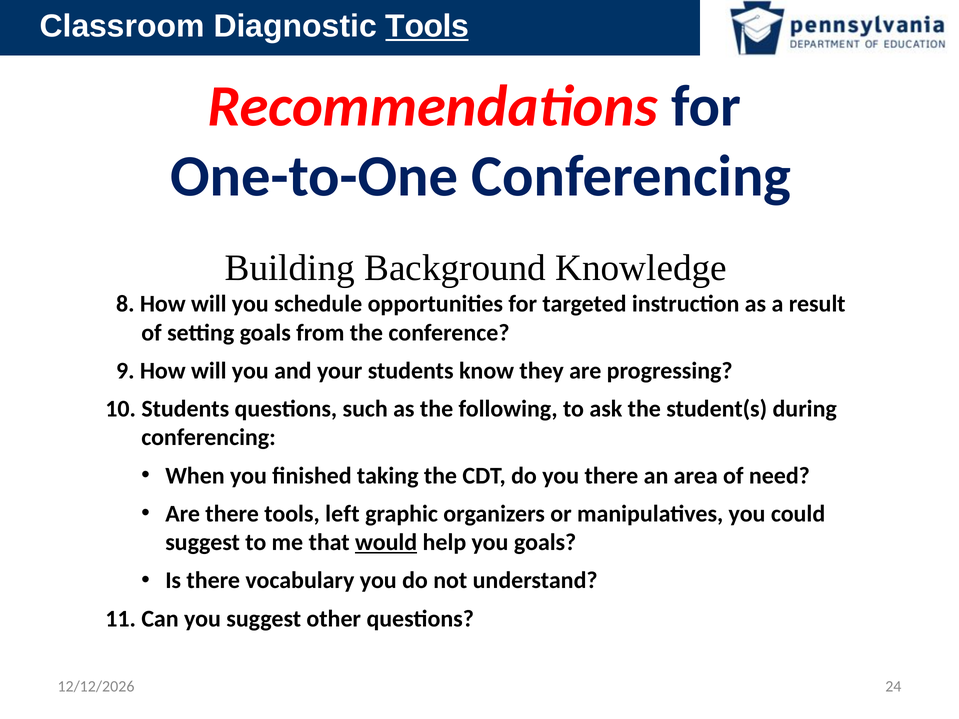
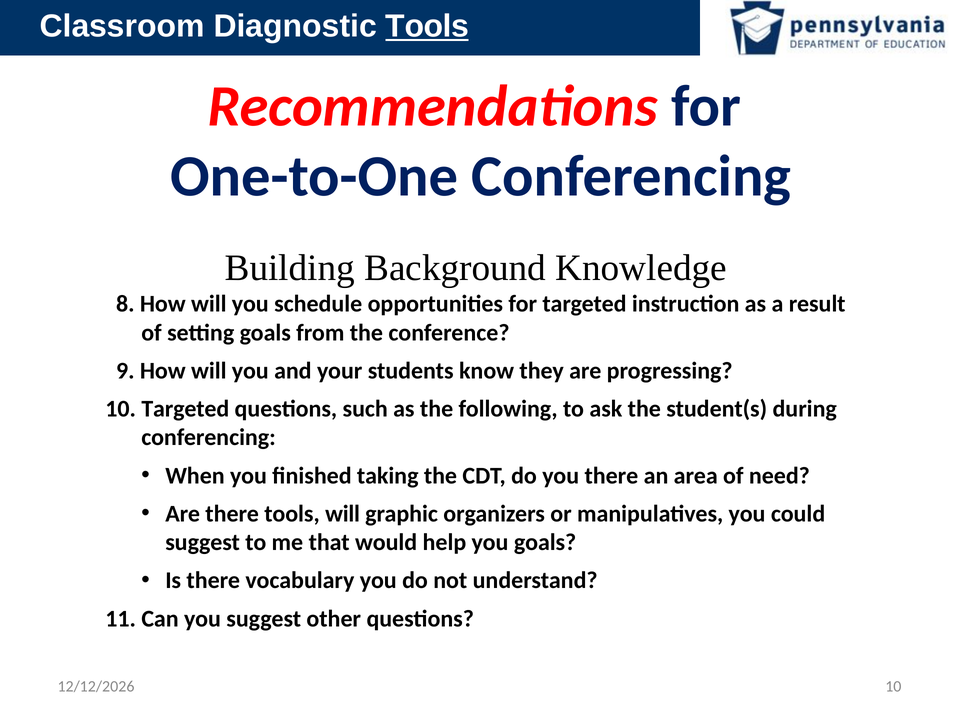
10 Students: Students -> Targeted (185, 409)
tools left: left -> will (343, 514)
would underline: present -> none (386, 543)
24: 24 -> 10 (893, 687)
